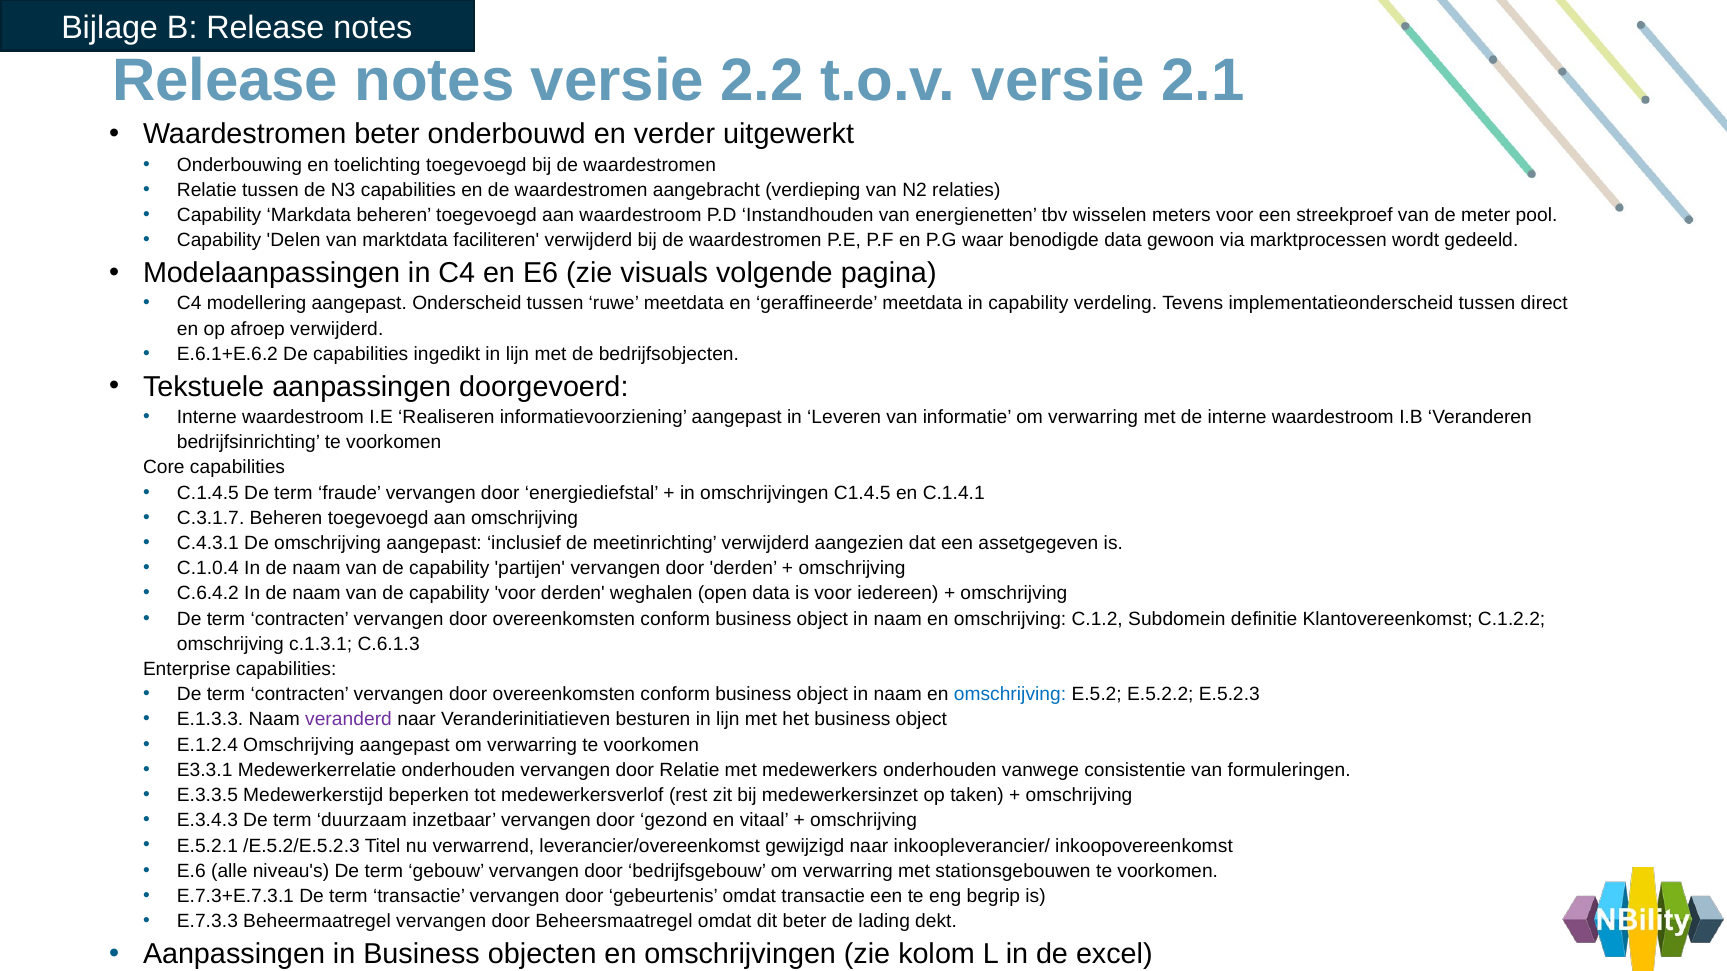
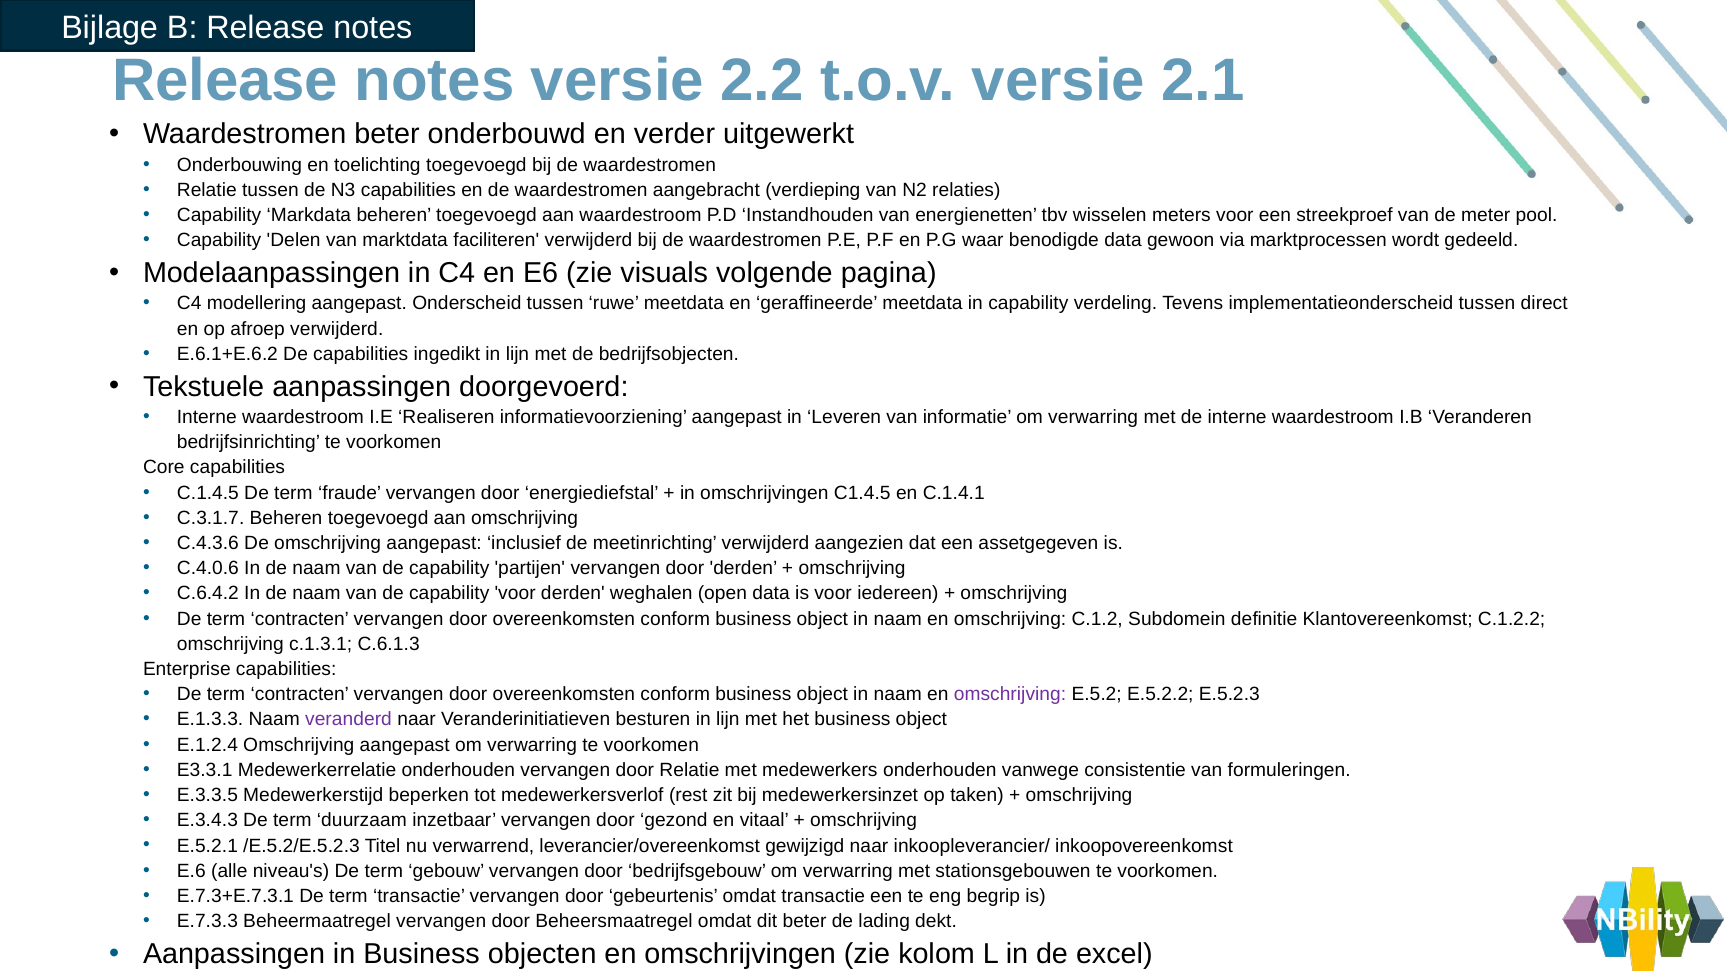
C.4.3.1: C.4.3.1 -> C.4.3.6 (208, 543)
C.1.0.4: C.1.0.4 -> C.4.0.6 (208, 569)
omschrijving colour: blue -> purple (1010, 695)
